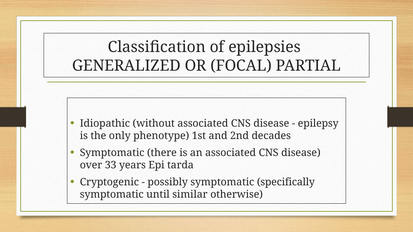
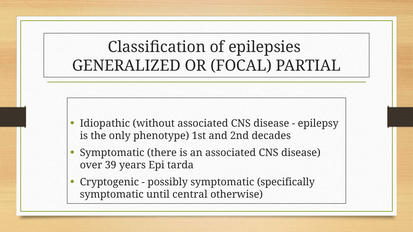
33: 33 -> 39 (111, 165)
similar: similar -> central (190, 195)
